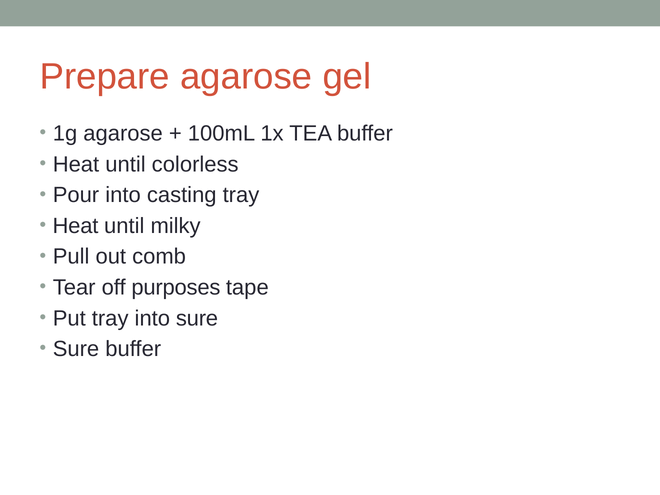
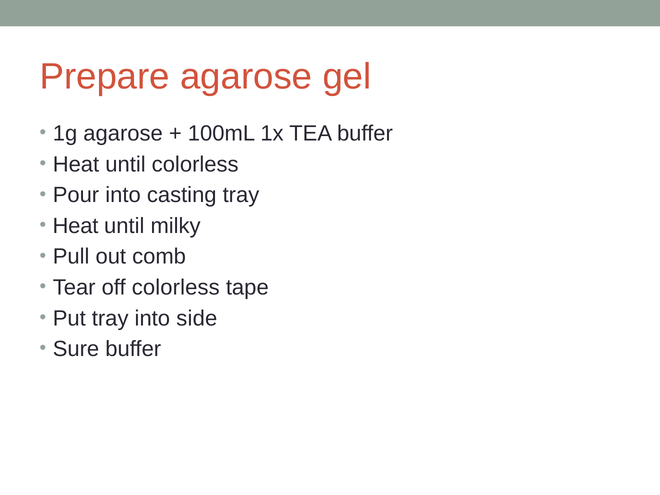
off purposes: purposes -> colorless (176, 288)
into sure: sure -> side (197, 318)
